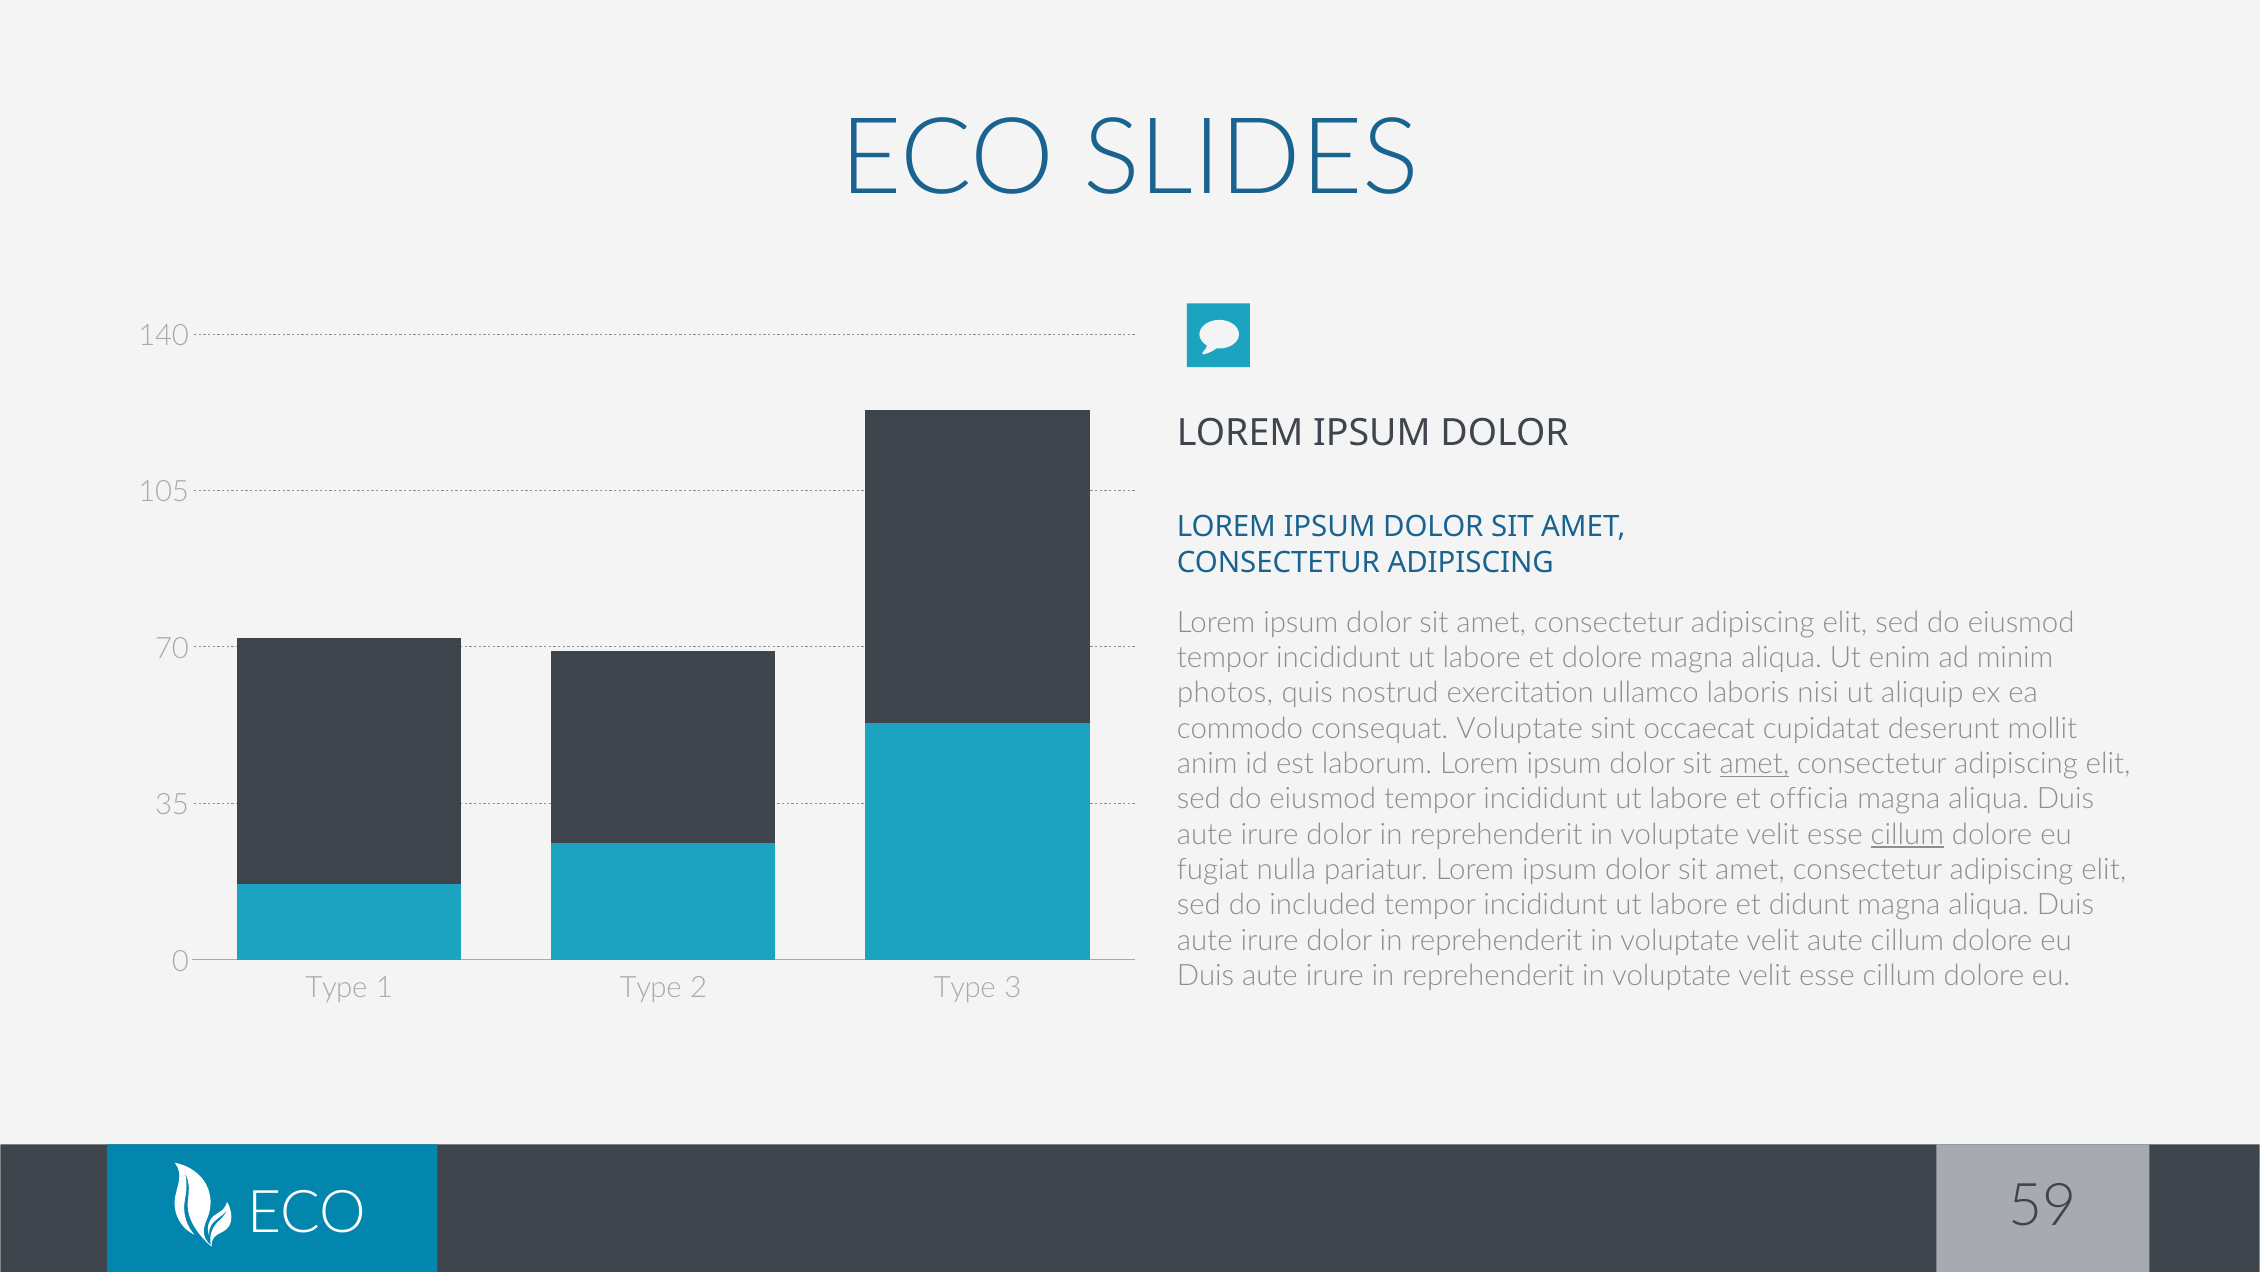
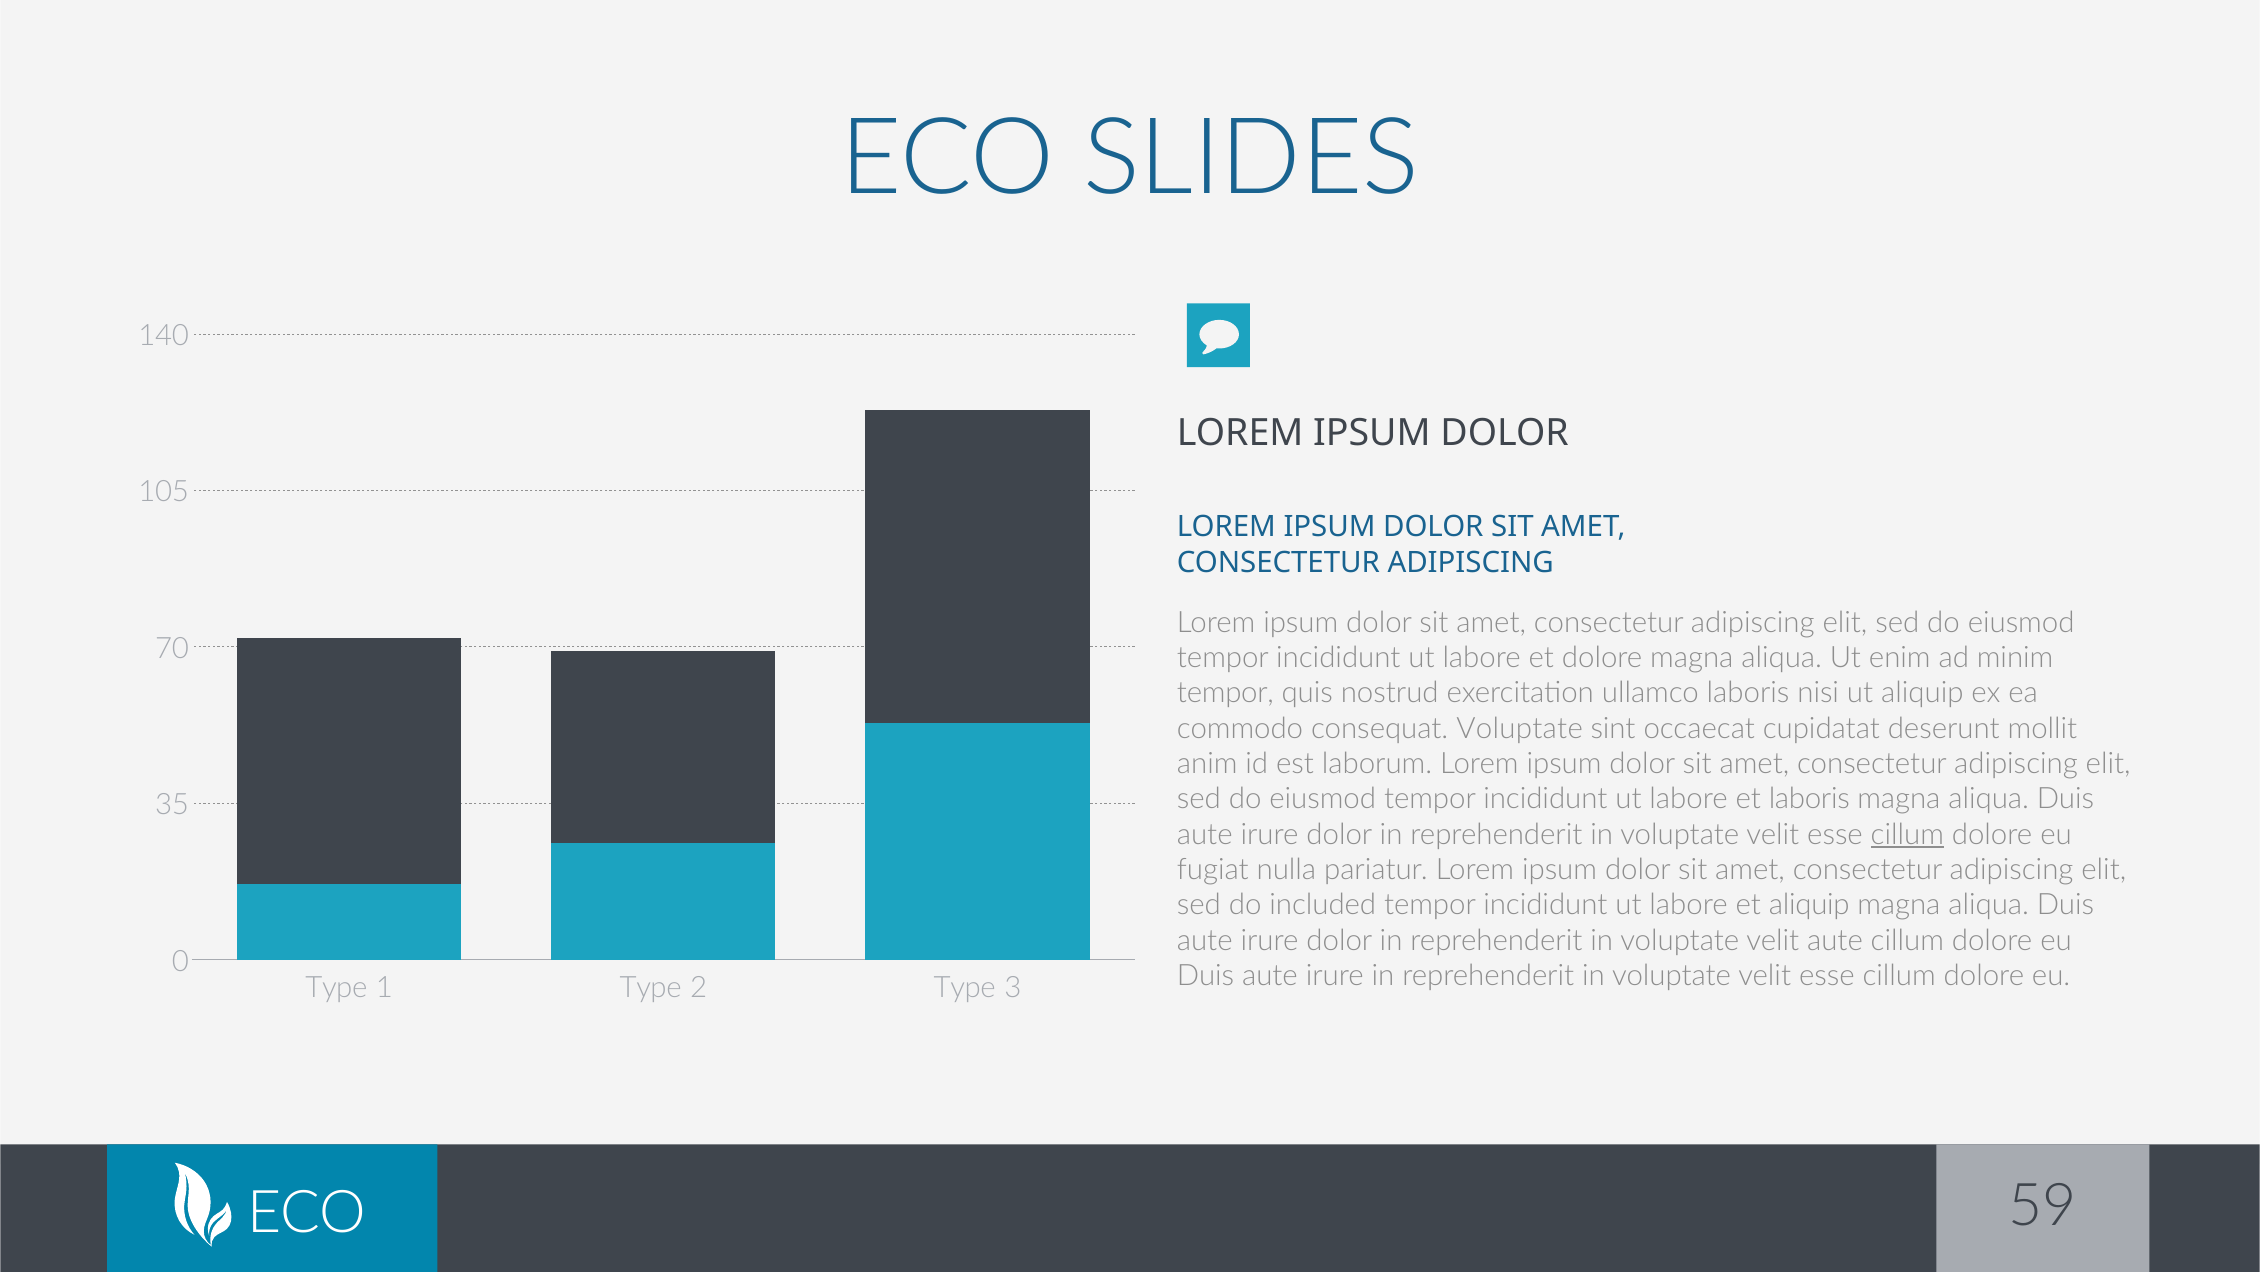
photos: photos -> tempor (1225, 693)
amet underline: present -> none (1754, 763)
et officia: officia -> laboris (1809, 799)
et didunt: didunt -> aliquip (1809, 904)
